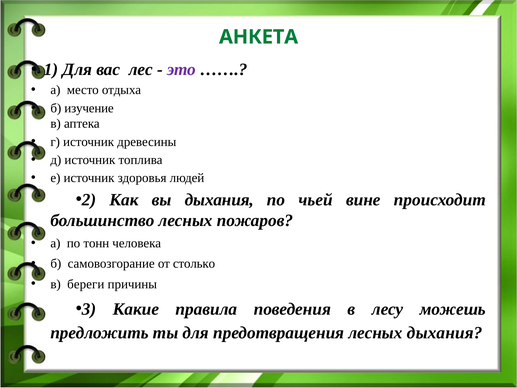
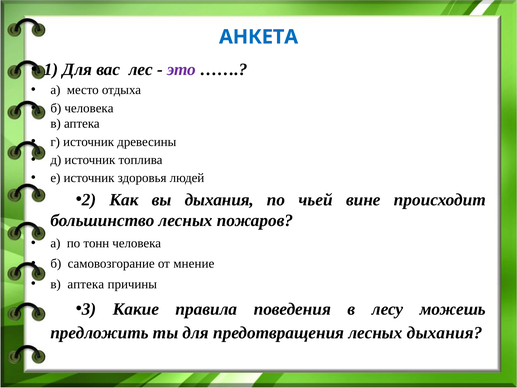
АНКЕТА colour: green -> blue (259, 37)
б изучение: изучение -> человека (89, 108)
столько: столько -> мнение (194, 263)
береги: береги -> аптека (86, 284)
